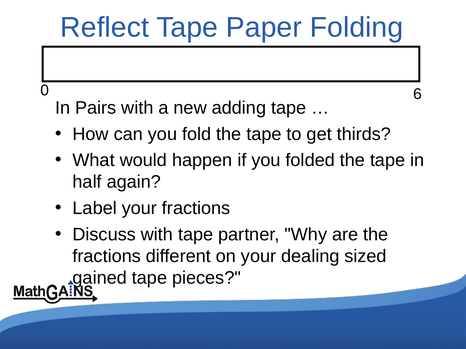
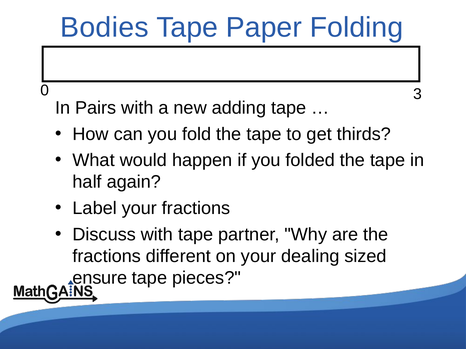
Reflect: Reflect -> Bodies (104, 28)
6: 6 -> 3 (417, 94)
gained: gained -> ensure (100, 278)
